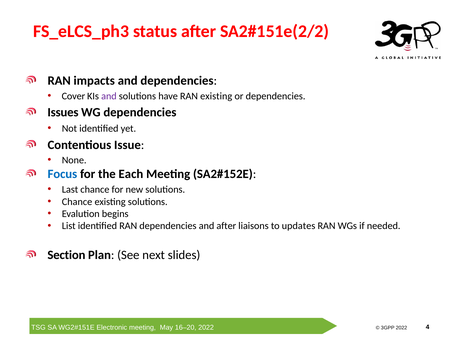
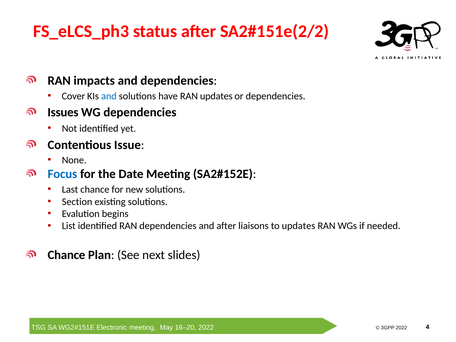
and colour: purple -> blue (109, 96)
RAN existing: existing -> updates (216, 96)
Each: Each -> Date (131, 174)
Chance: Chance -> Section (77, 202)
Section: Section -> Chance (66, 255)
